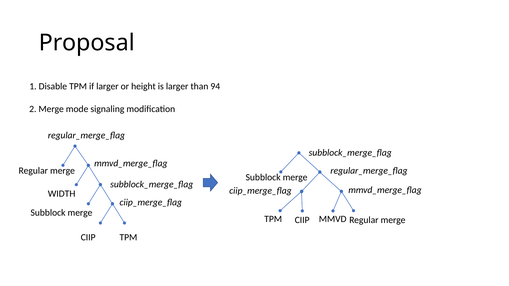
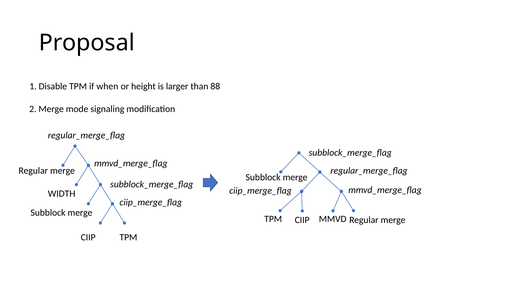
if larger: larger -> when (107, 87)
94: 94 -> 88 (215, 87)
